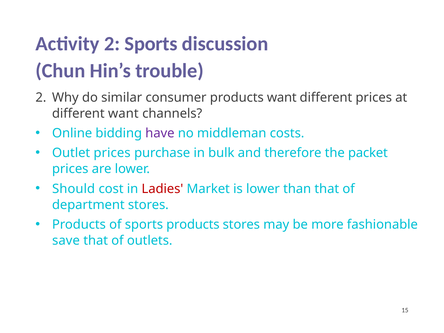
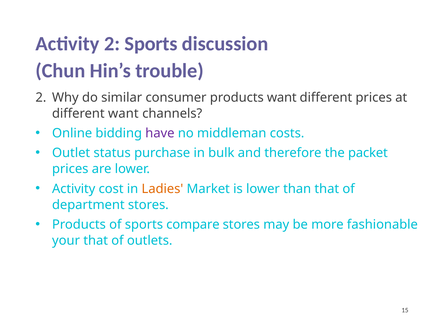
Outlet prices: prices -> status (112, 153)
Should: Should -> Activity (74, 189)
Ladies colour: red -> orange (162, 189)
sports products: products -> compare (193, 225)
save: save -> your (66, 241)
